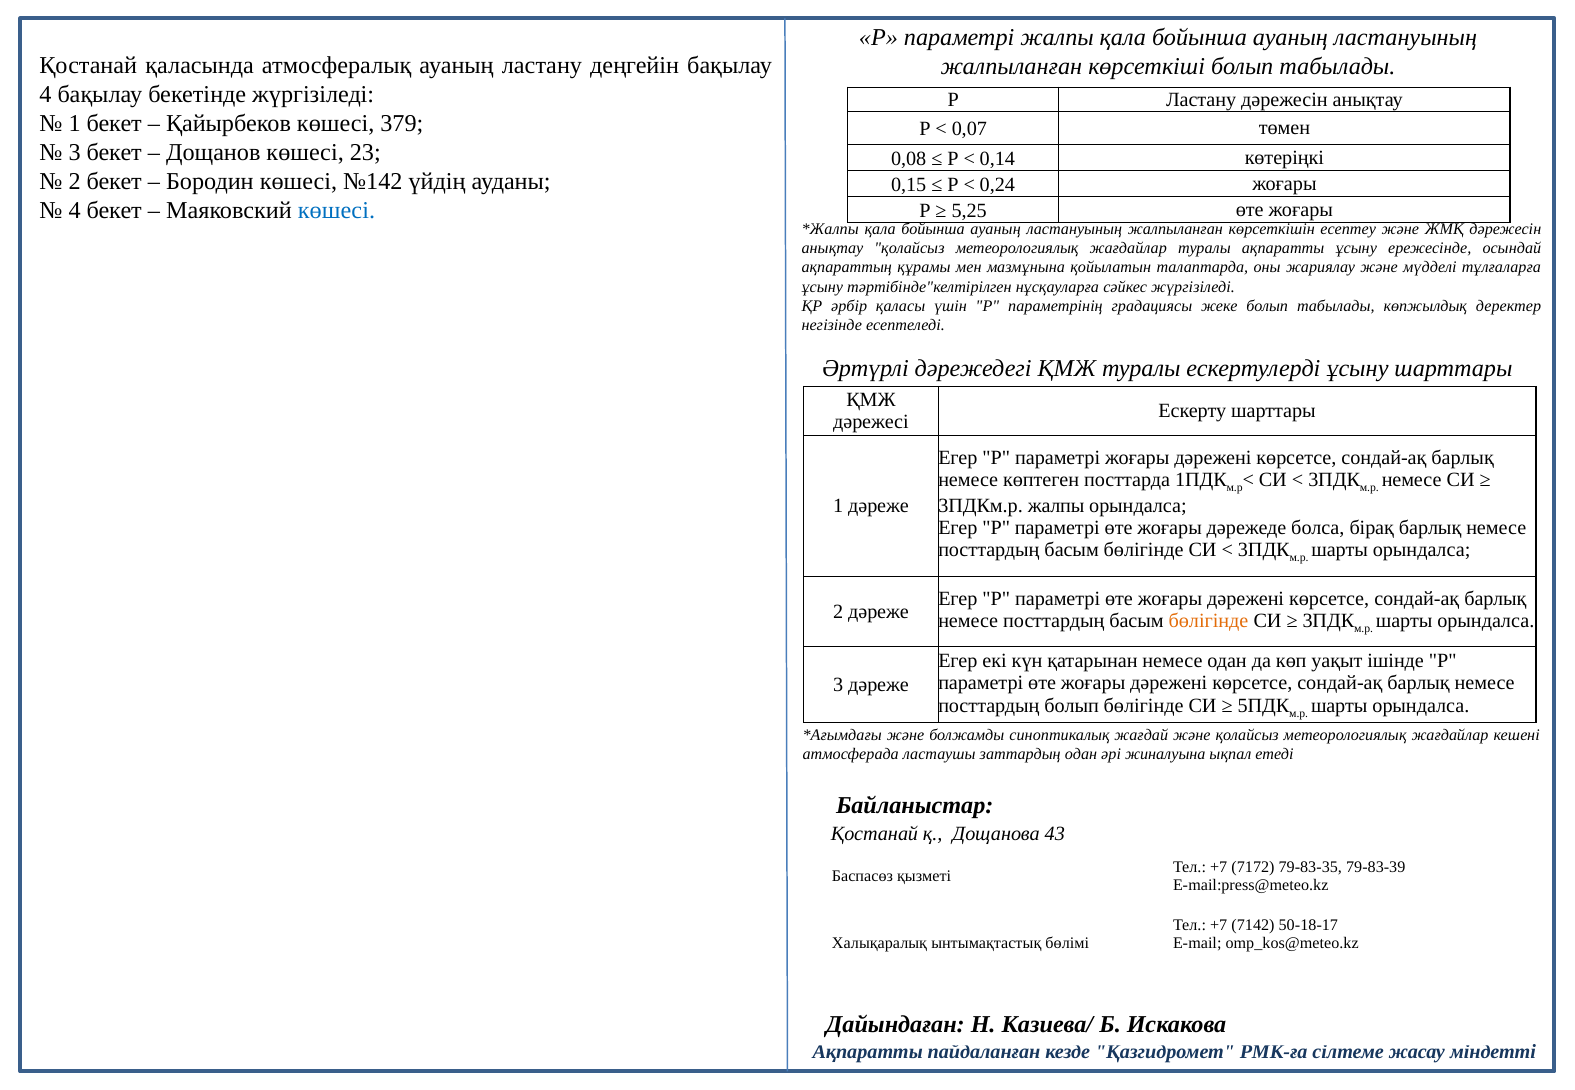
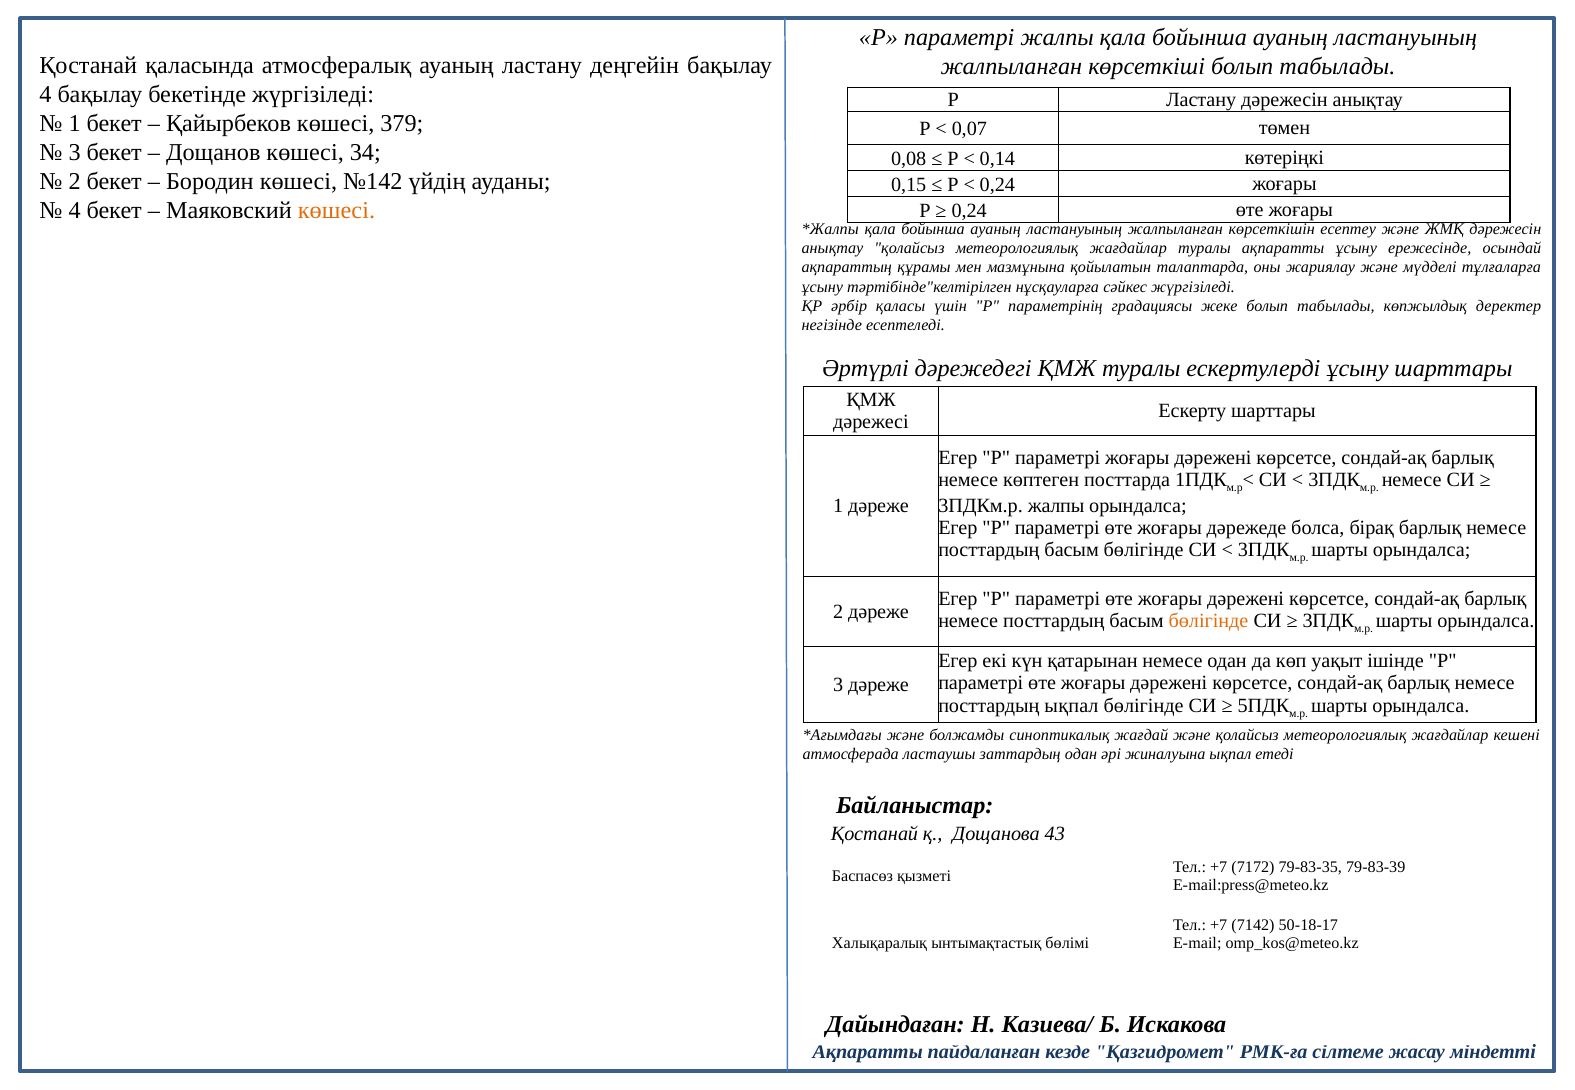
23: 23 -> 34 (365, 153)
көшесі colour: blue -> orange (336, 211)
5,25: 5,25 -> 0,24 (969, 210)
посттардың болып: болып -> ықпал (1071, 706)
